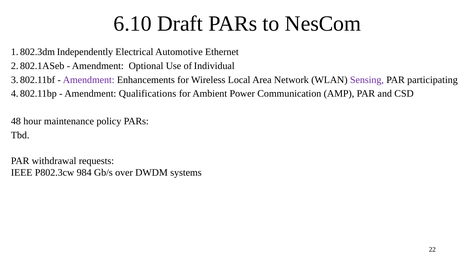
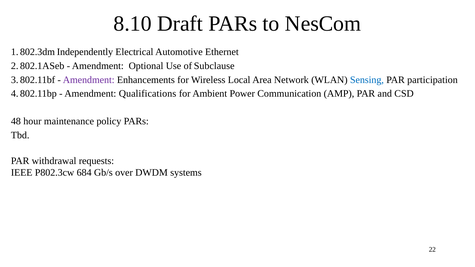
6.10: 6.10 -> 8.10 (133, 24)
Individual: Individual -> Subclause (214, 66)
Sensing colour: purple -> blue (367, 80)
participating: participating -> participation (432, 80)
984: 984 -> 684 (84, 173)
